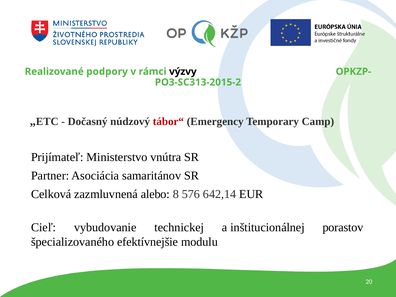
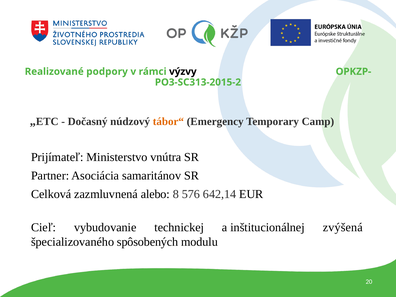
tábor“ colour: red -> orange (168, 121)
porastov: porastov -> zvýšená (343, 227)
efektívnejšie: efektívnejšie -> spôsobených (148, 242)
